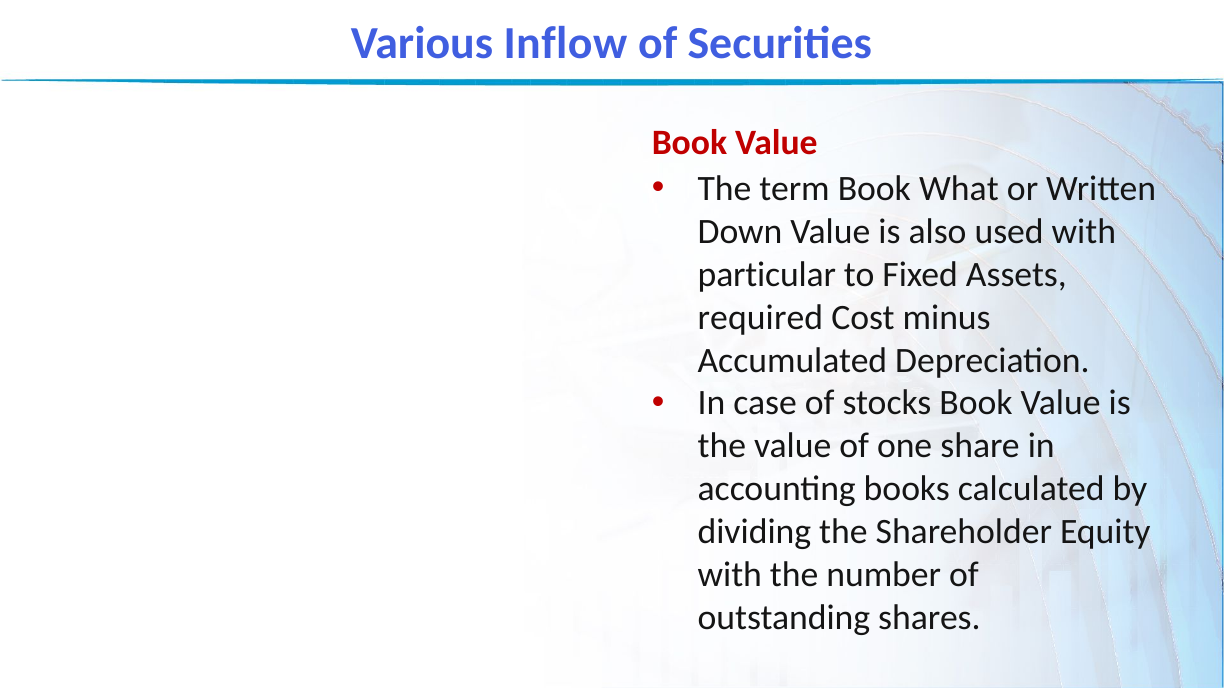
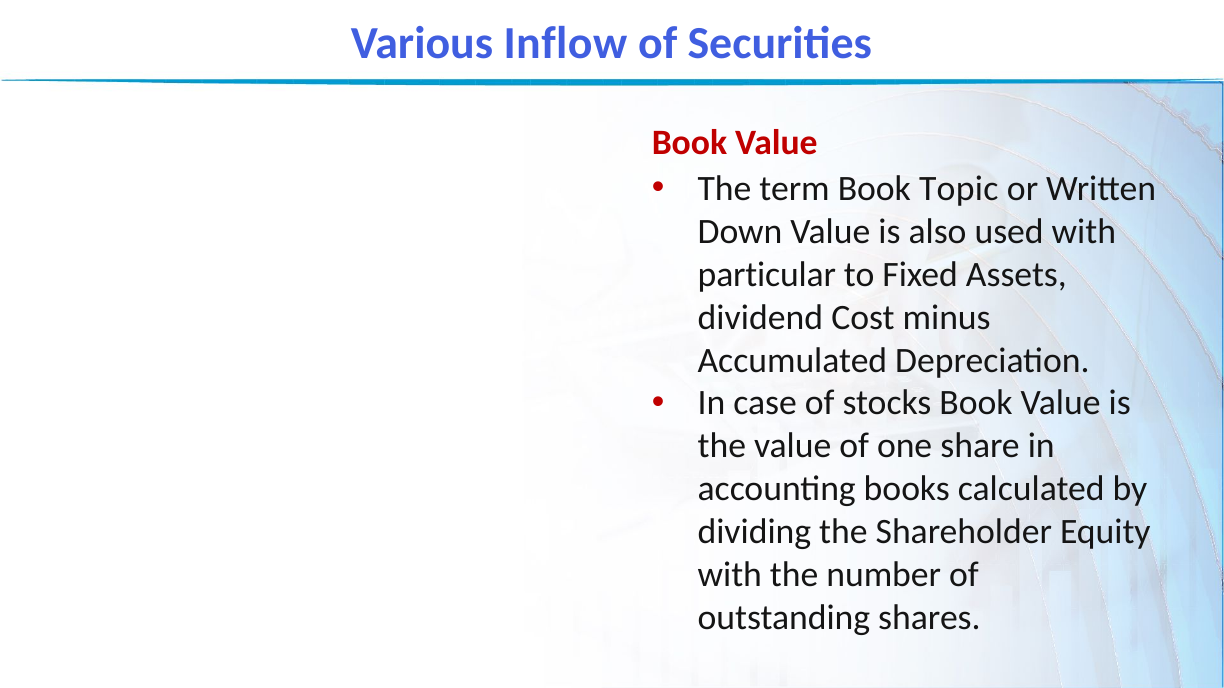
What: What -> Topic (959, 189)
required: required -> dividend (760, 318)
